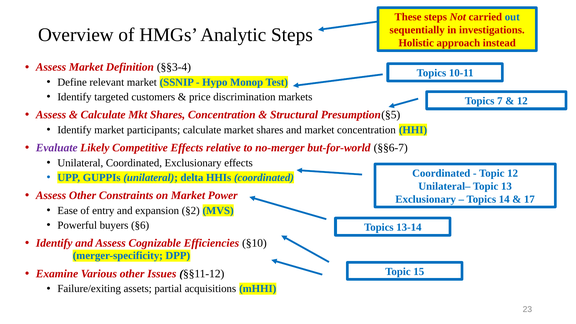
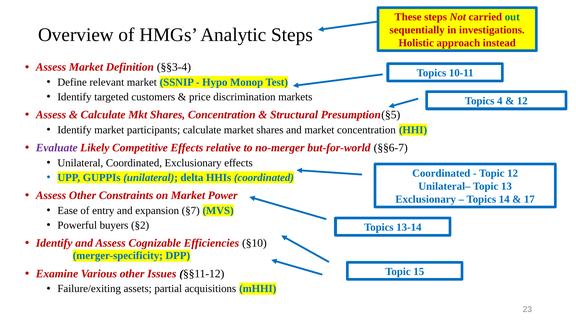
out colour: blue -> green (512, 17)
7: 7 -> 4 (500, 101)
§2: §2 -> §7 (191, 210)
§6: §6 -> §2 (140, 225)
